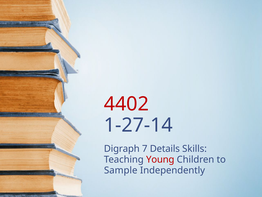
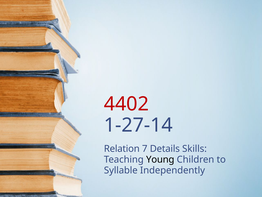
Digraph: Digraph -> Relation (122, 148)
Young colour: red -> black (160, 159)
Sample: Sample -> Syllable (121, 170)
